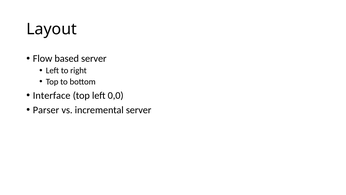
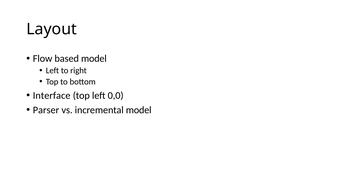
based server: server -> model (94, 58)
incremental server: server -> model (139, 110)
